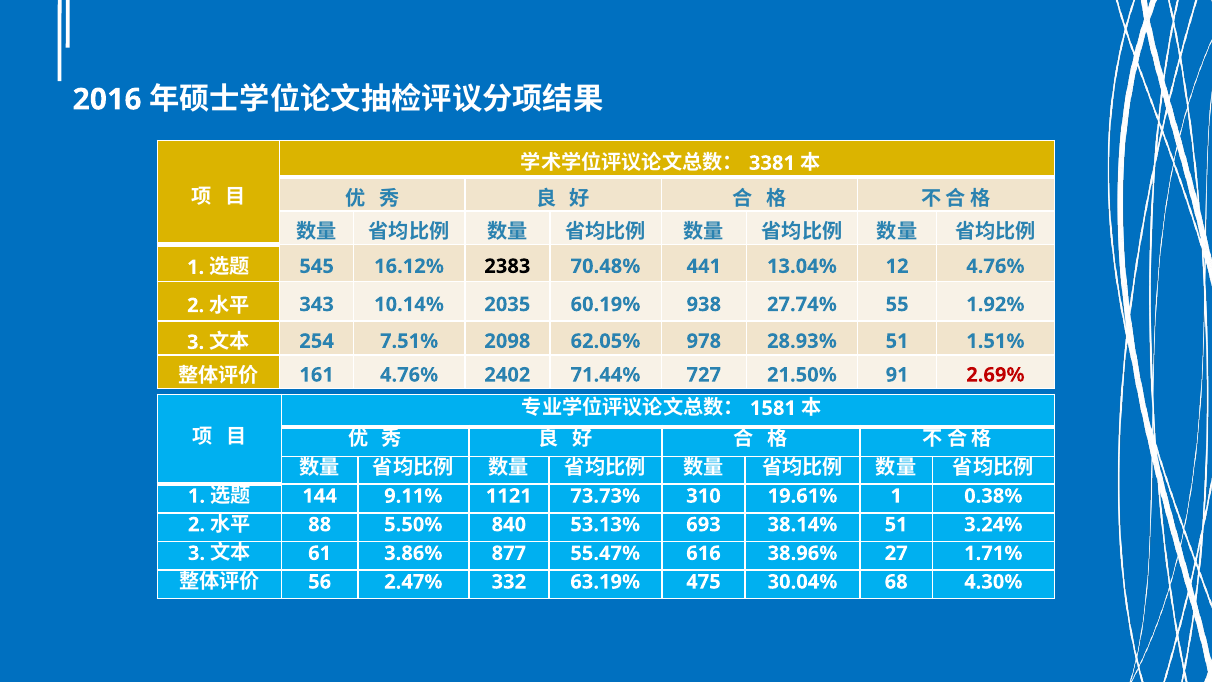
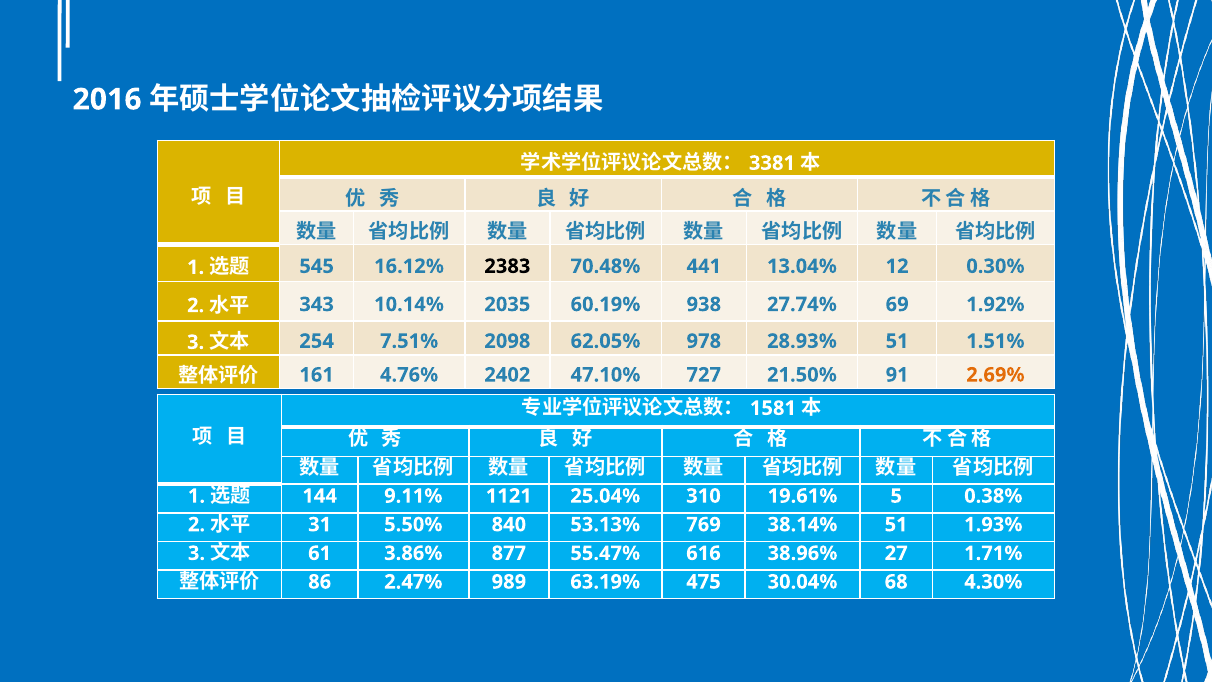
12 4.76%: 4.76% -> 0.30% (995, 266)
55: 55 -> 69 (897, 304)
71.44%: 71.44% -> 47.10% (606, 375)
2.69% colour: red -> orange (995, 375)
73.73%: 73.73% -> 25.04% (605, 496)
19.61% 1: 1 -> 5 (896, 496)
88: 88 -> 31 (320, 524)
693: 693 -> 769 (704, 524)
3.24%: 3.24% -> 1.93% (993, 524)
56: 56 -> 86 (320, 582)
332: 332 -> 989 (509, 582)
